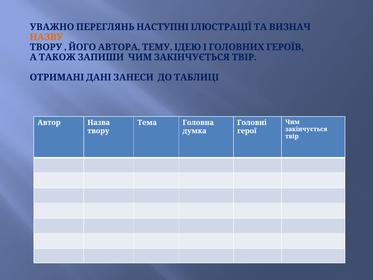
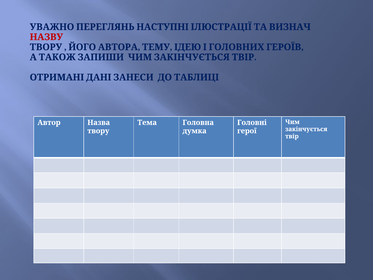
НАЗВУ colour: orange -> red (46, 37)
